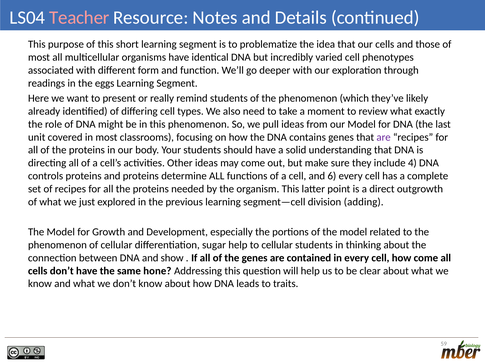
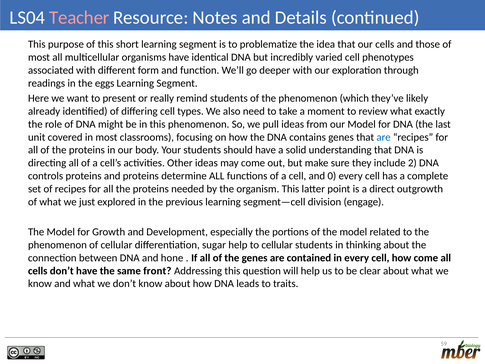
are colour: purple -> blue (384, 137)
4: 4 -> 2 (412, 163)
6: 6 -> 0 (332, 176)
adding: adding -> engage (364, 202)
show: show -> hone (172, 258)
hone: hone -> front (157, 271)
